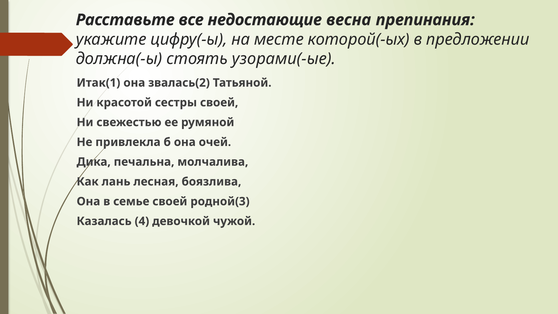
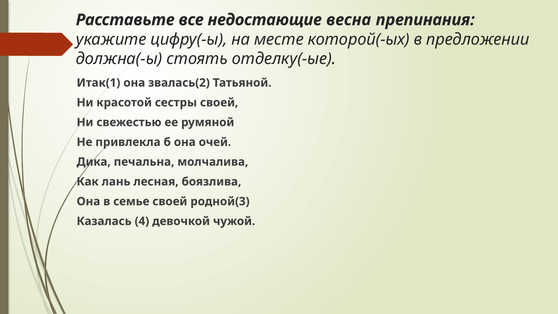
узорами(-ые: узорами(-ые -> отделку(-ые (284, 59)
